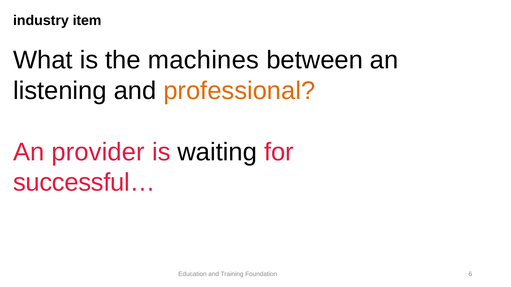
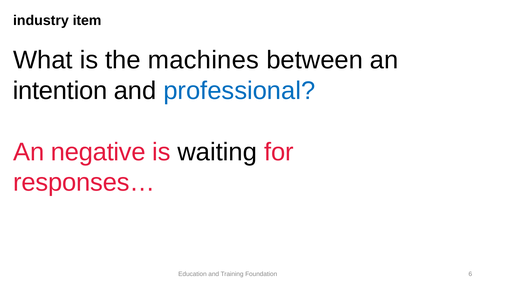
listening: listening -> intention (60, 91)
professional colour: orange -> blue (239, 91)
provider: provider -> negative (98, 152)
successful…: successful… -> responses… (84, 183)
